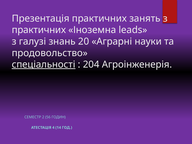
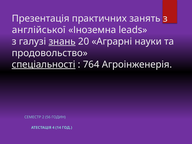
практичних: практичних -> англійської (39, 30)
знань underline: none -> present (62, 41)
204: 204 -> 764 (91, 65)
